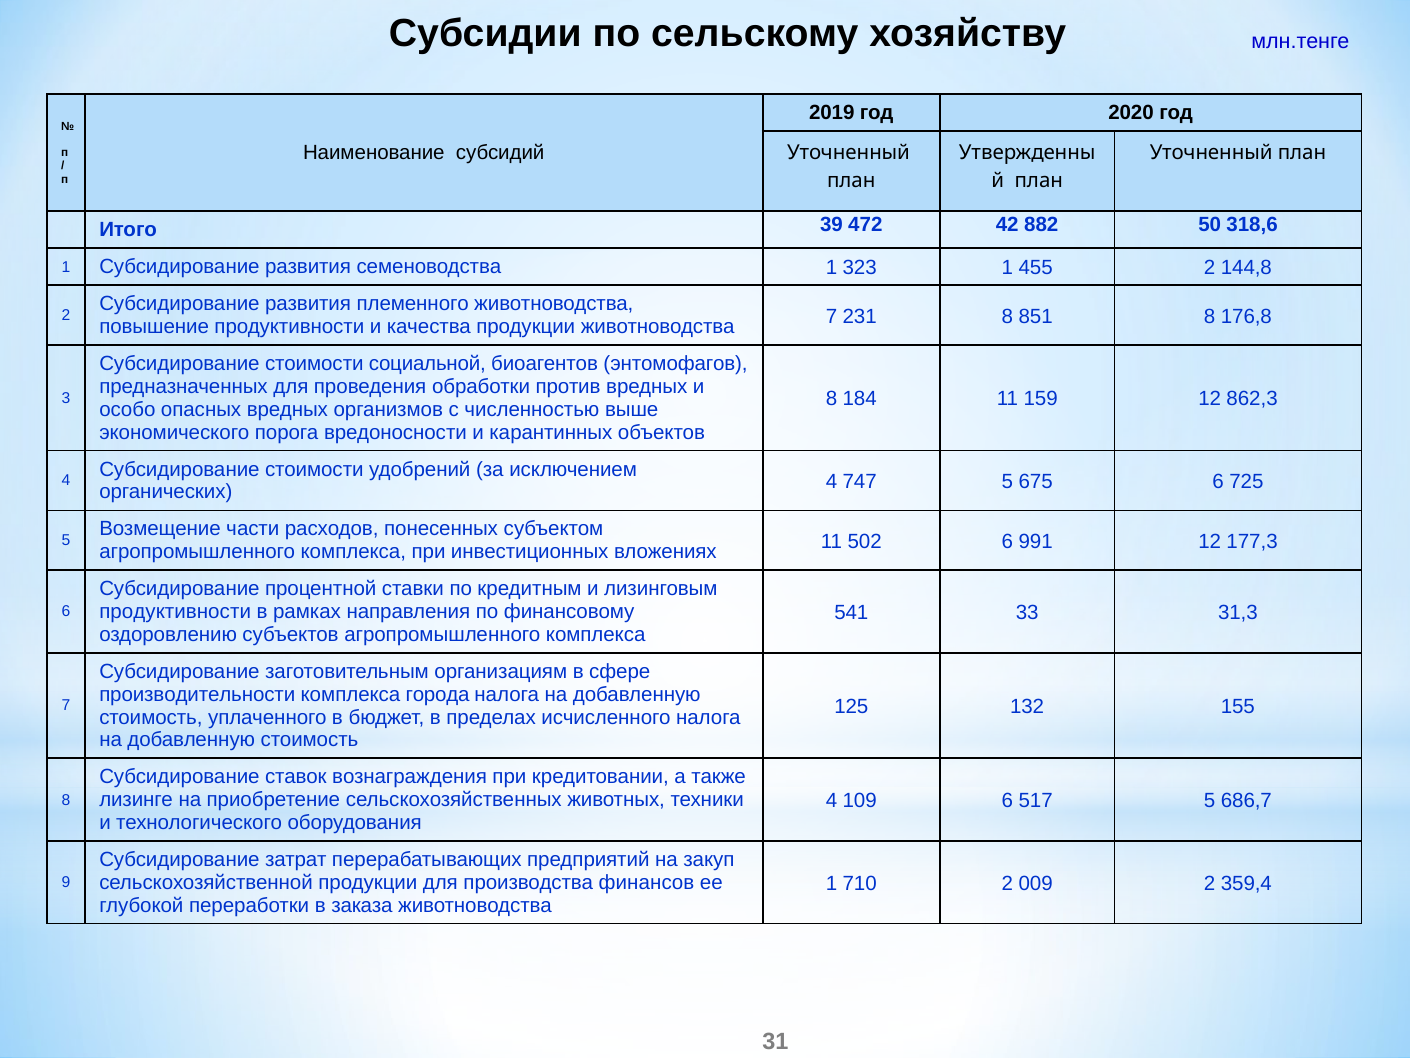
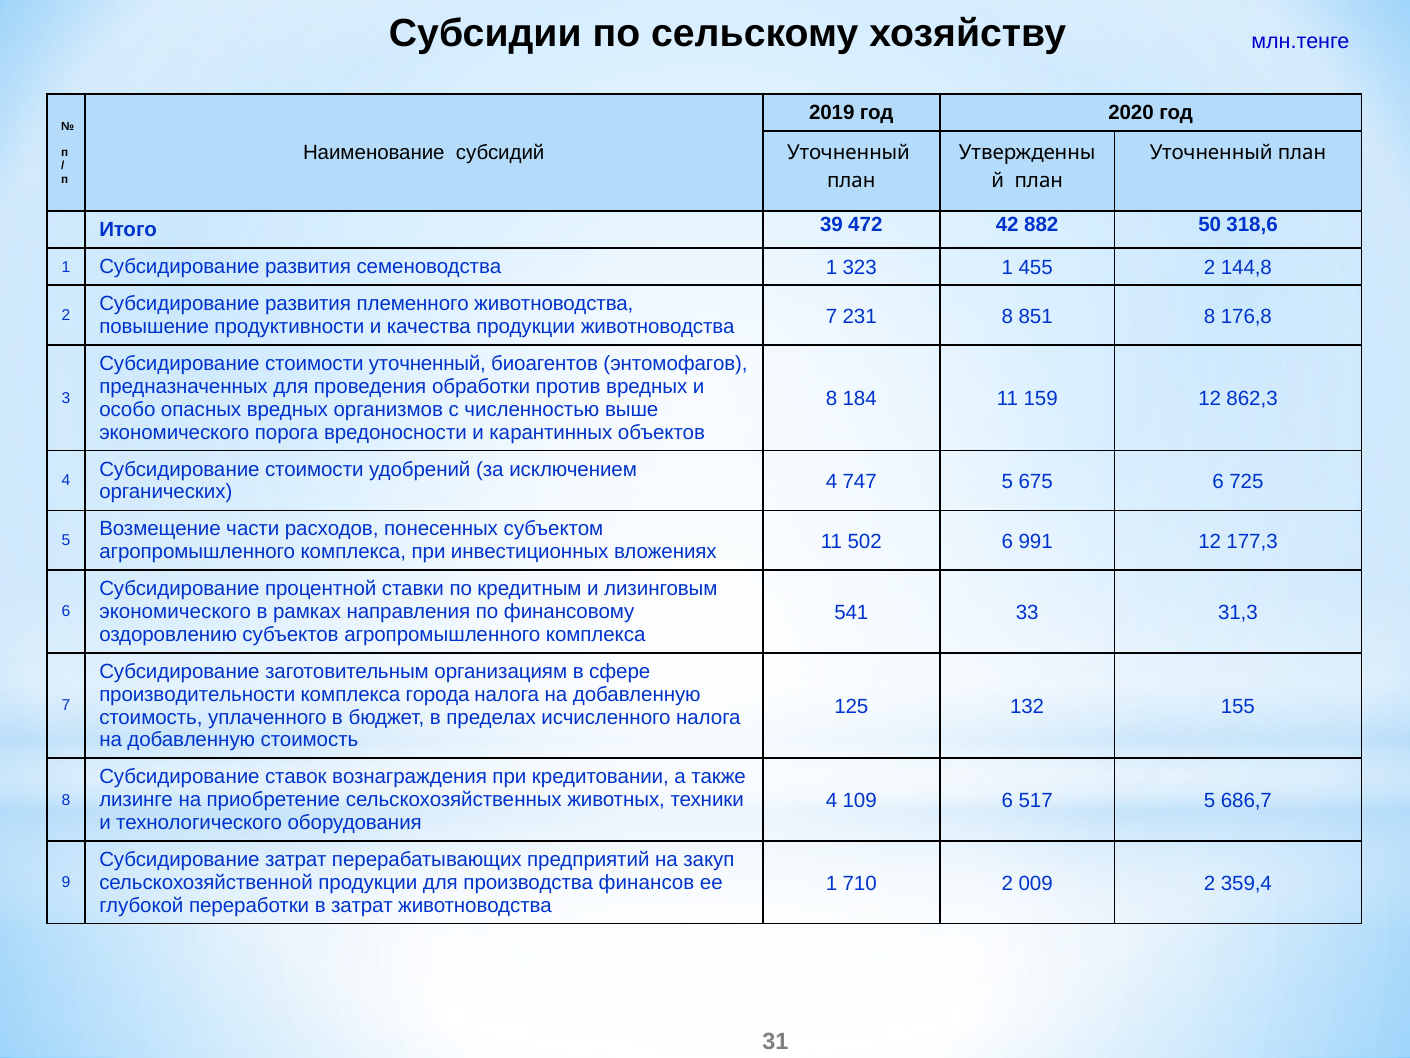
стоимости социальной: социальной -> уточненный (427, 364)
продуктивности: продуктивности -> экономического (175, 612)
в заказа: заказа -> затрат (362, 905)
